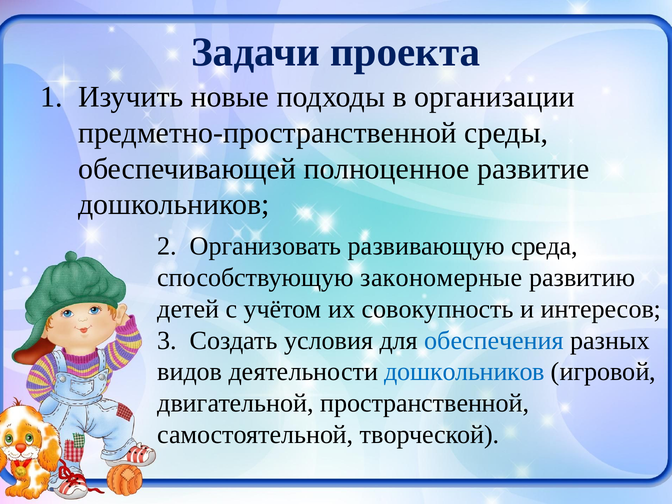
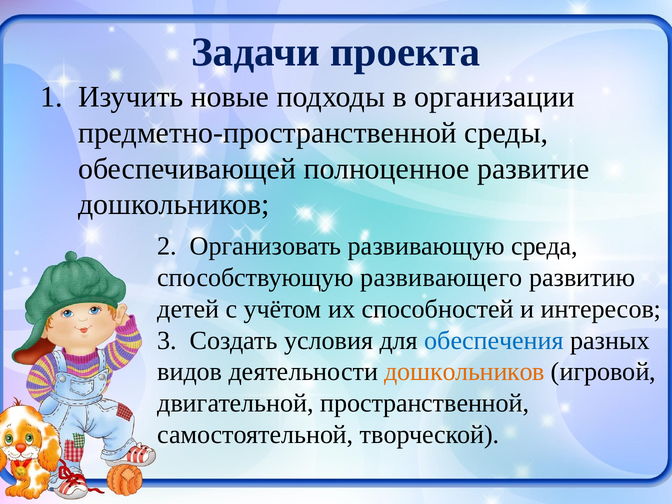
закономерные: закономерные -> развивающего (441, 278)
совокупность: совокупность -> способностей (438, 309)
дошкольников colour: blue -> orange (465, 372)
